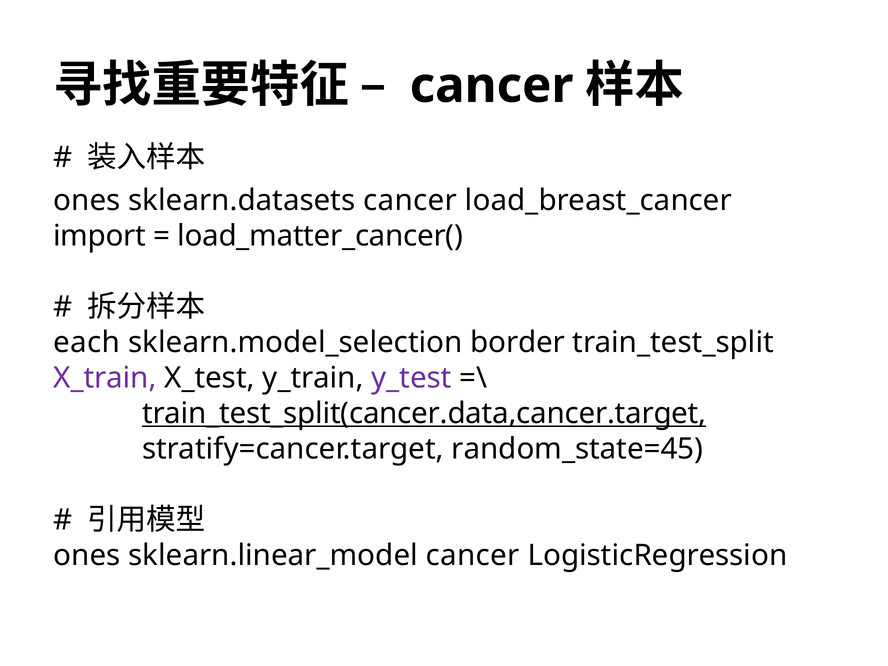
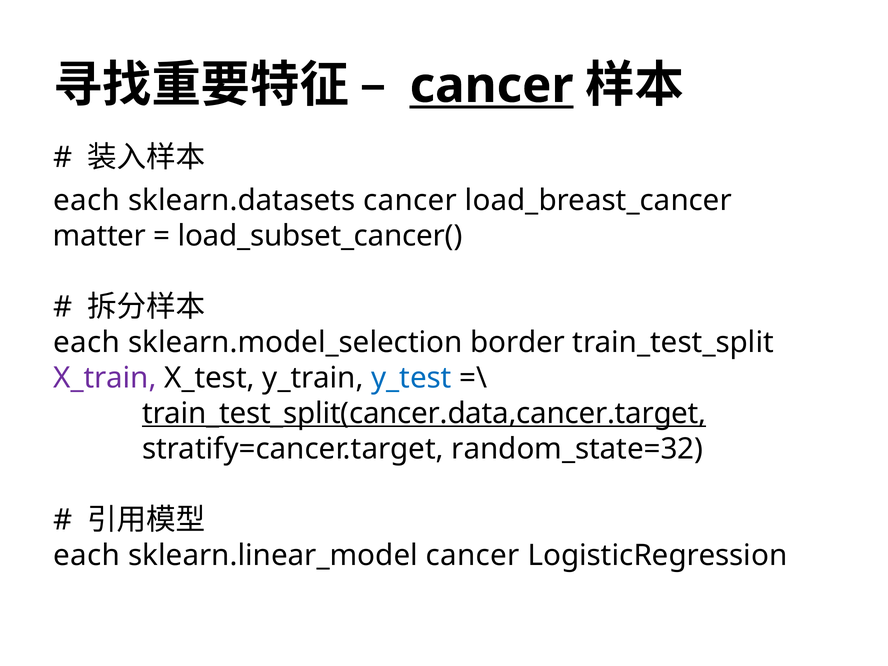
cancer underline: none -> present (492, 86)
ones: ones -> each (87, 200)
import: import -> matter (100, 236)
load_matter_cancer(: load_matter_cancer( -> load_subset_cancer( (320, 236)
y_test colour: purple -> blue (411, 378)
random_state=45: random_state=45 -> random_state=32 (577, 449)
ones: ones -> each (87, 556)
